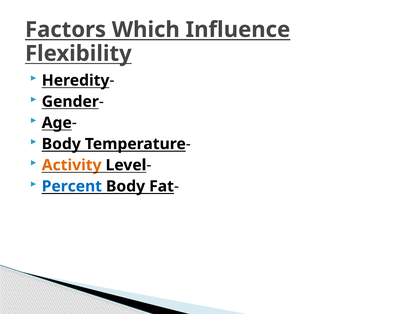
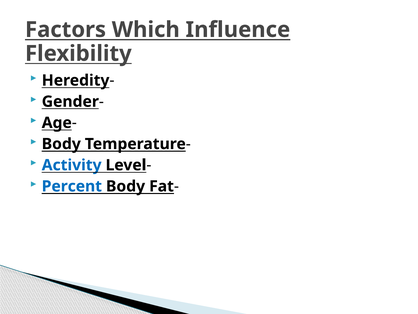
Activity colour: orange -> blue (72, 165)
